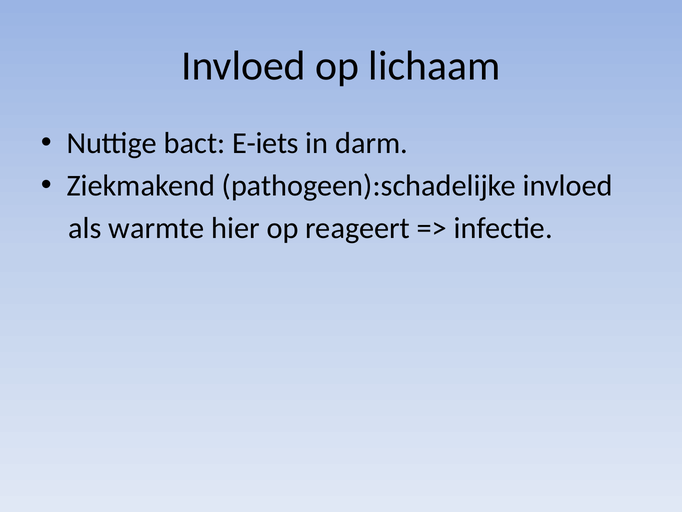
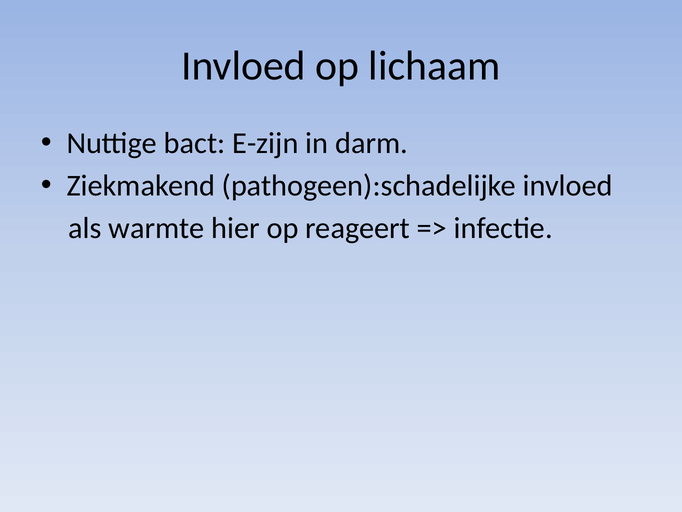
E-iets: E-iets -> E-zijn (265, 143)
